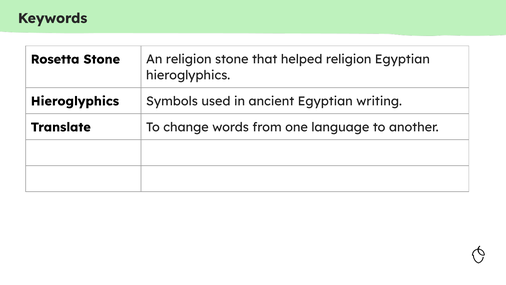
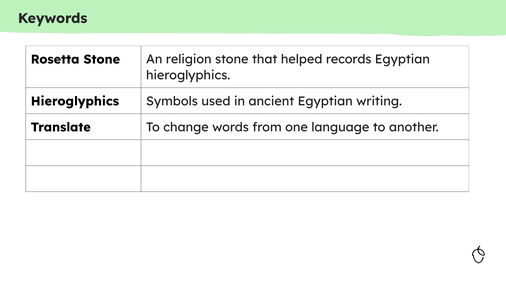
helped religion: religion -> records (349, 59)
